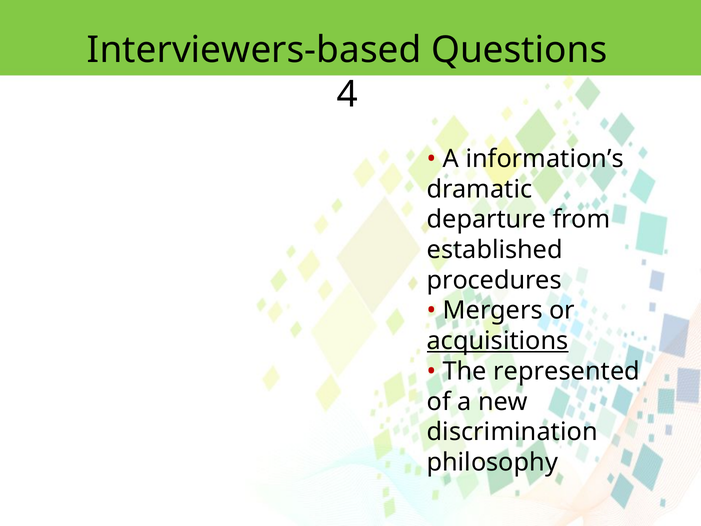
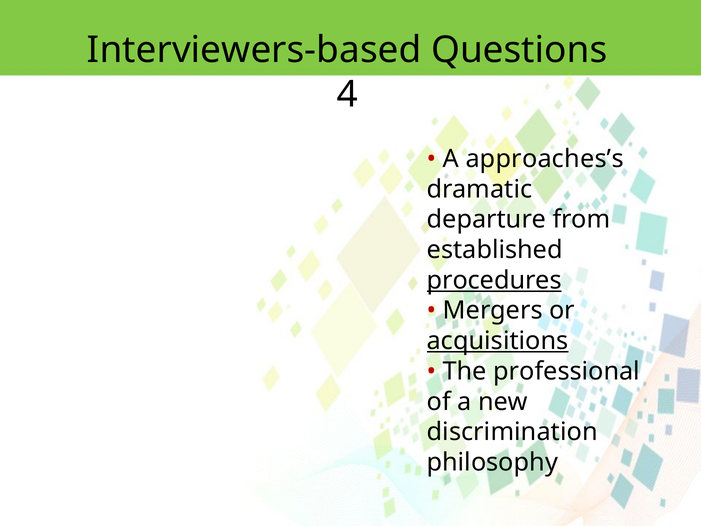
information’s: information’s -> approaches’s (545, 159)
procedures underline: none -> present (494, 280)
represented: represented -> professional (567, 371)
